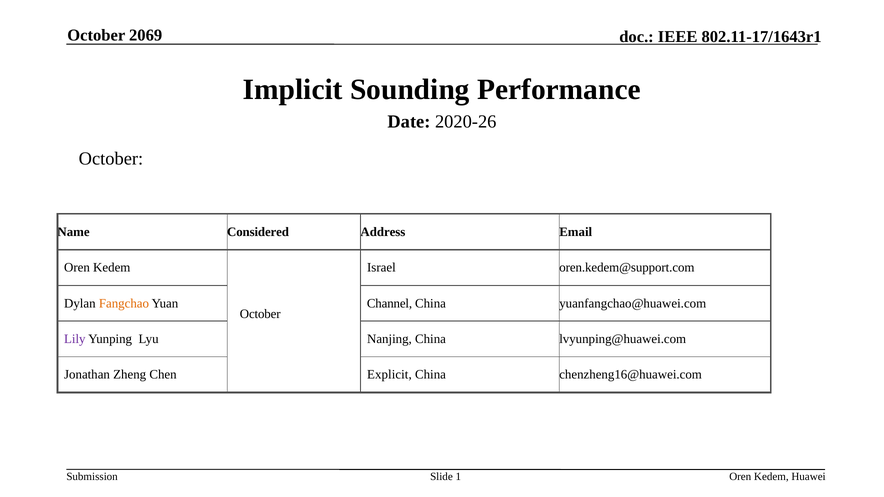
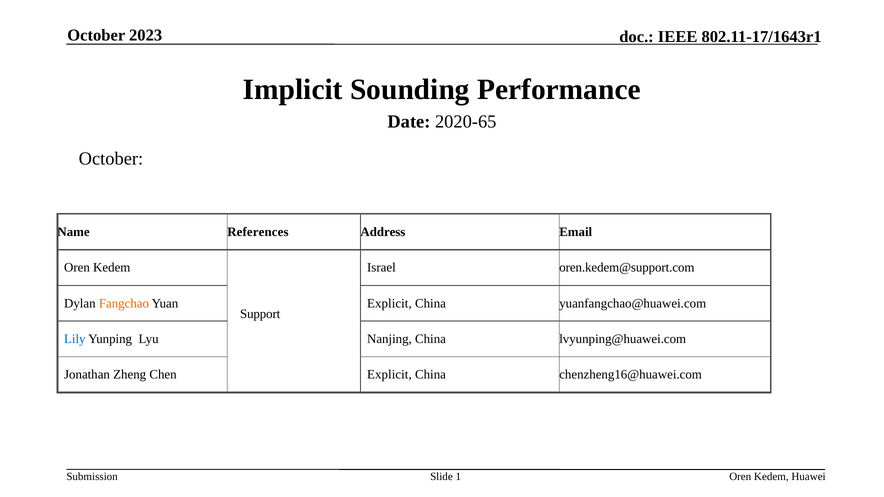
2069: 2069 -> 2023 (146, 35)
2020-26: 2020-26 -> 2020-65 (466, 122)
Considered: Considered -> References (258, 232)
Yuan Channel: Channel -> Explicit (389, 303)
October: October -> Support (260, 314)
Lily colour: purple -> blue (75, 339)
